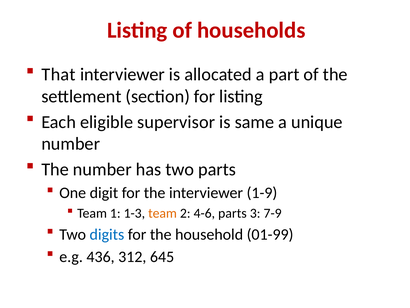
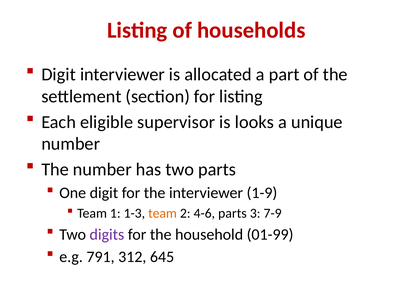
That: That -> Digit (59, 74)
same: same -> looks (254, 122)
digits colour: blue -> purple (107, 234)
436: 436 -> 791 (101, 256)
